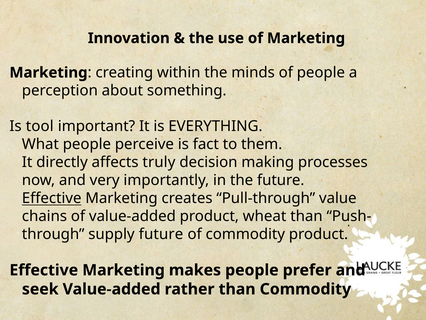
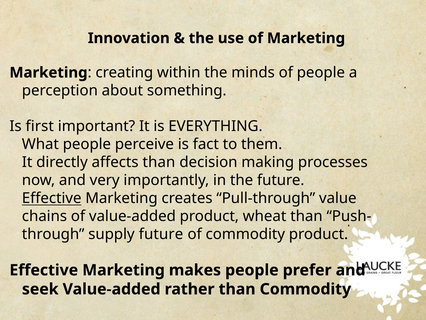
tool: tool -> first (40, 126)
affects truly: truly -> than (159, 162)
